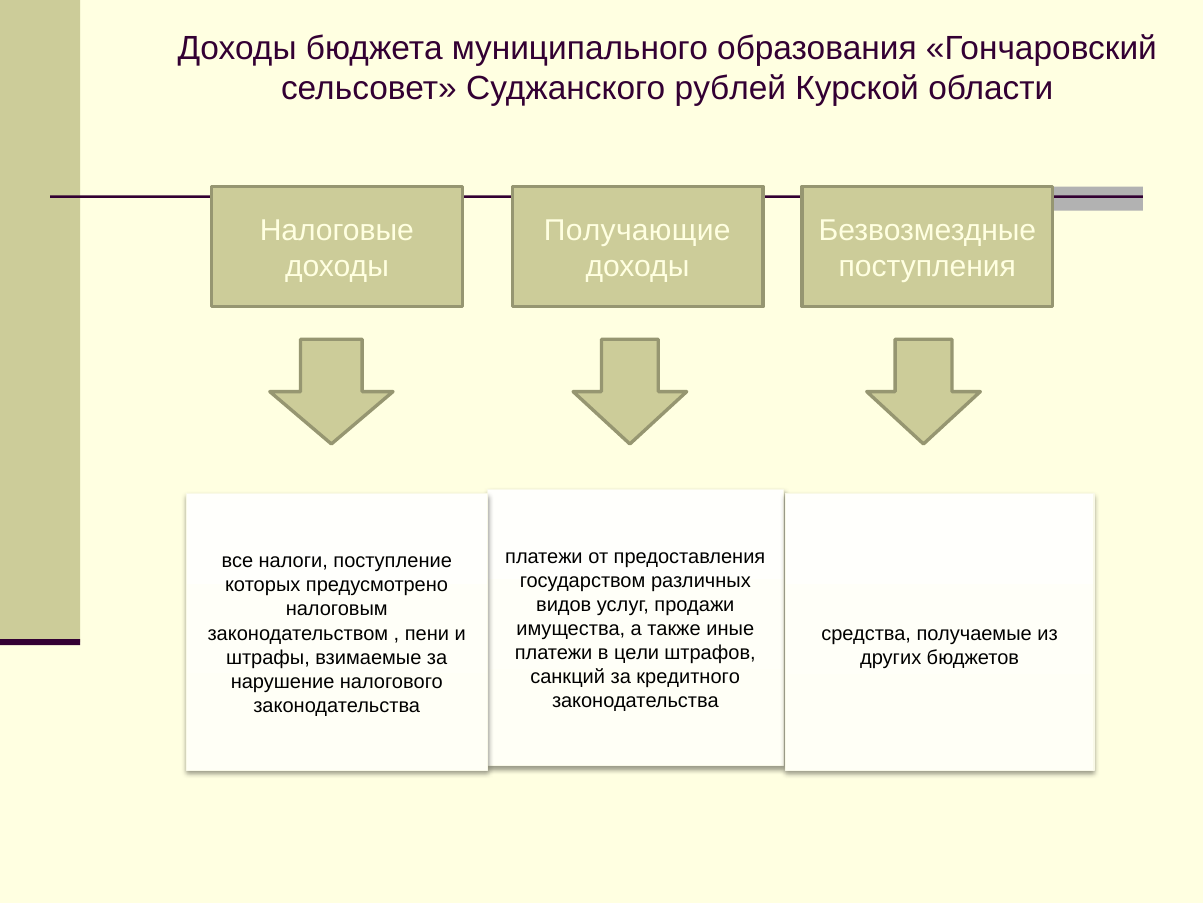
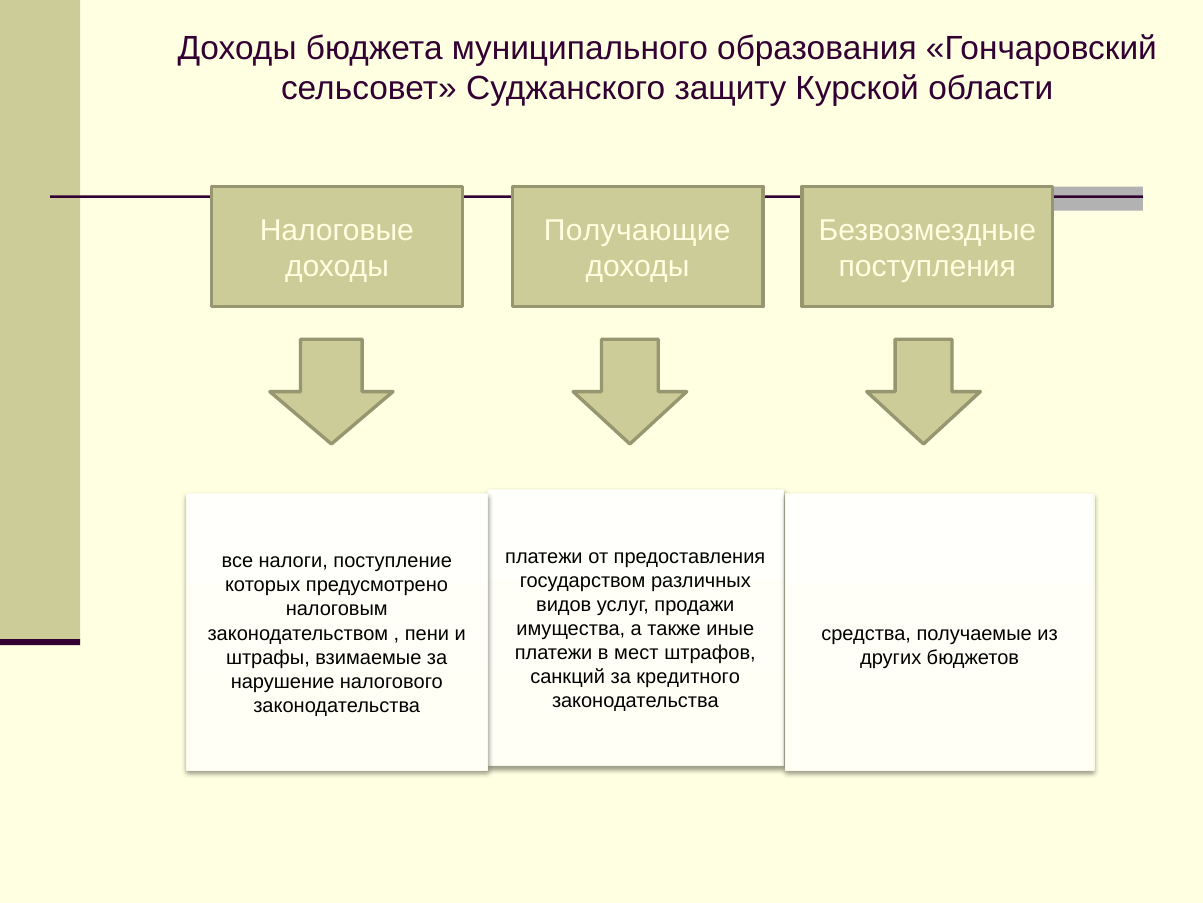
рублей: рублей -> защиту (730, 88)
цели: цели -> мест (636, 652)
